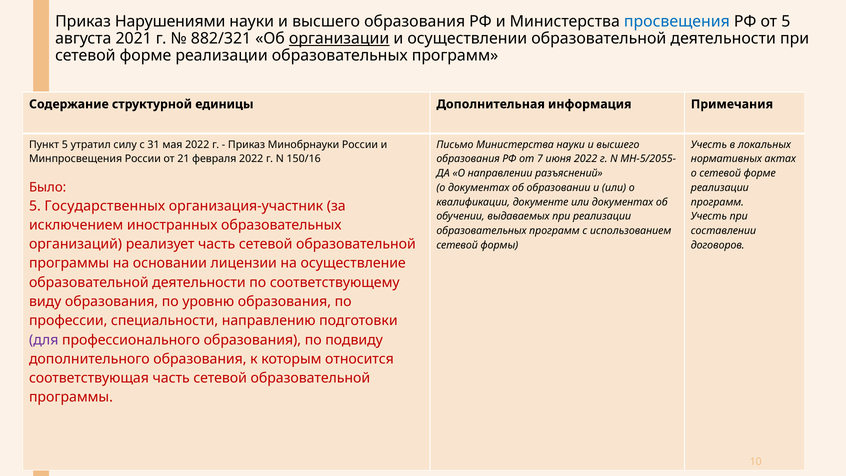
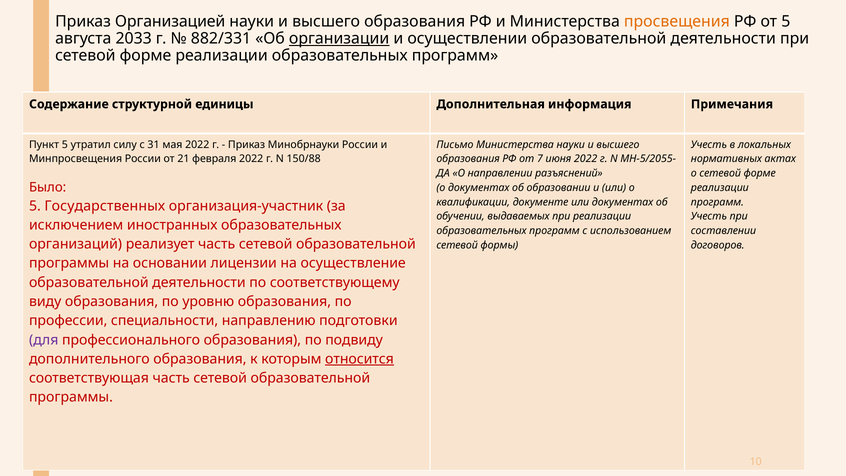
Нарушениями: Нарушениями -> Организацией (170, 22)
просвещения colour: blue -> orange (677, 22)
2021: 2021 -> 2033 (134, 38)
882/321: 882/321 -> 882/331 (221, 38)
150/16: 150/16 -> 150/88 (304, 159)
относится underline: none -> present (359, 359)
